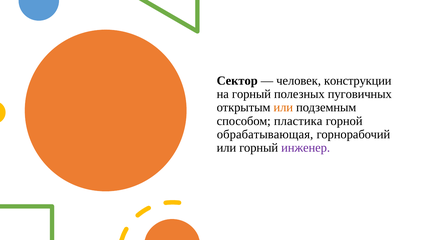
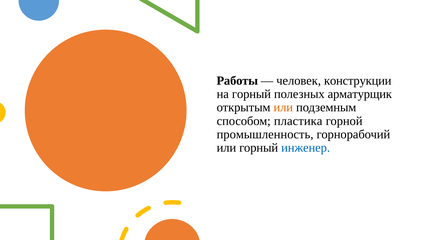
Сектор: Сектор -> Работы (237, 81)
пуговичных: пуговичных -> арматурщик (360, 94)
обрабатывающая: обрабатывающая -> промышленность (265, 134)
инженер colour: purple -> blue (306, 148)
